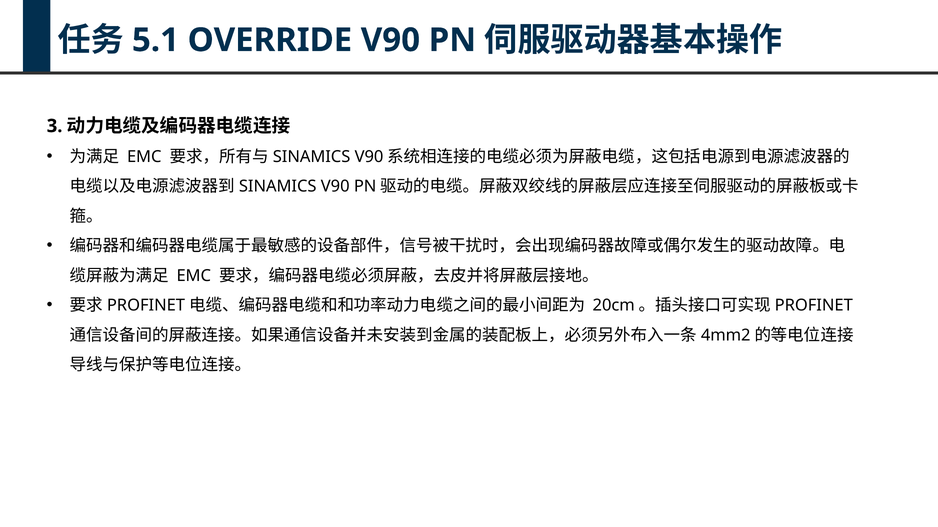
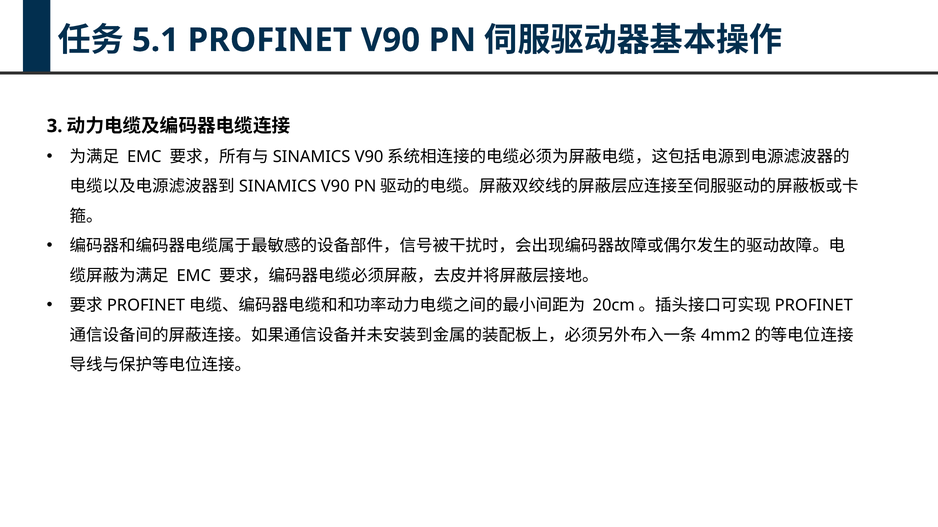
OVERRIDE: OVERRIDE -> PROFINET (270, 40)
